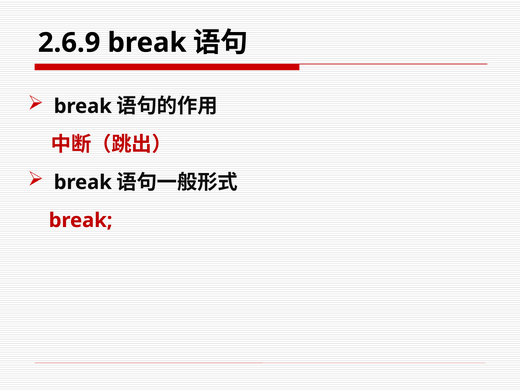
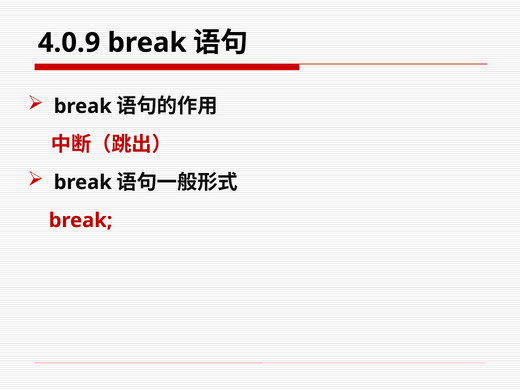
2.6.9: 2.6.9 -> 4.0.9 (69, 43)
